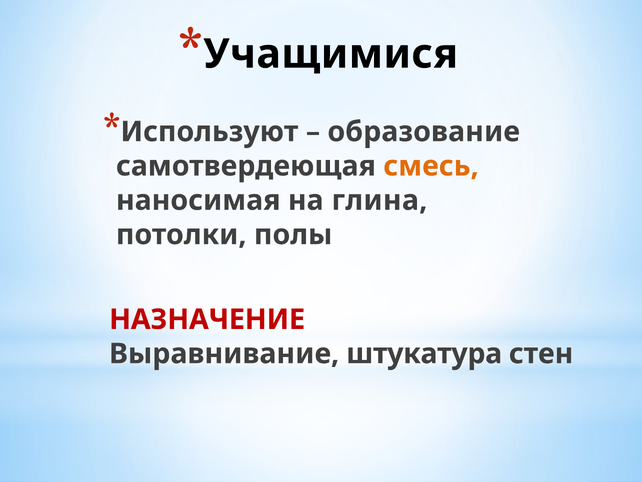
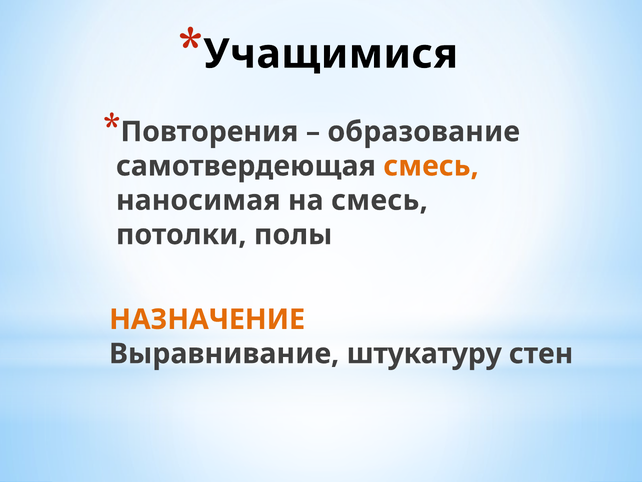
Используют: Используют -> Повторения (209, 132)
на глина: глина -> смесь (379, 200)
НАЗНАЧЕНИЕ colour: red -> orange (207, 319)
штукатура: штукатура -> штукатуру (424, 353)
